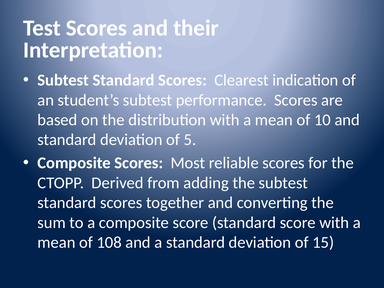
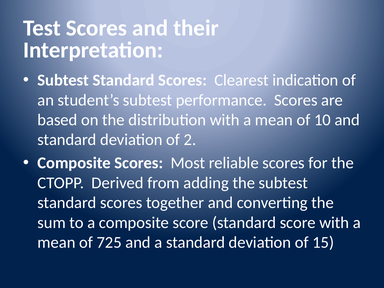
5: 5 -> 2 (190, 140)
108: 108 -> 725 (109, 242)
